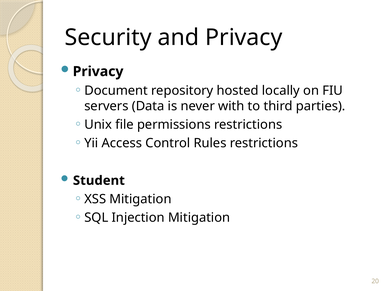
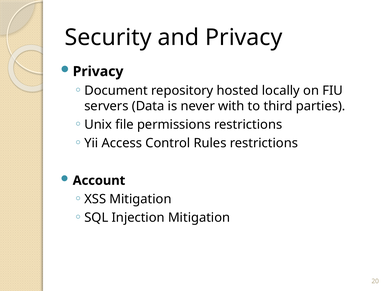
Student: Student -> Account (99, 181)
